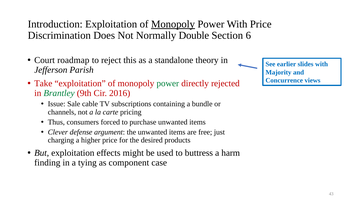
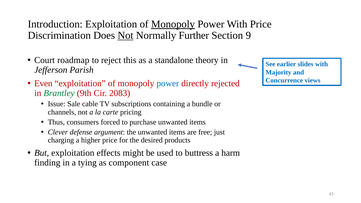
Not underline: none -> present (125, 35)
Double: Double -> Further (194, 35)
6: 6 -> 9 (248, 35)
Take: Take -> Even (43, 83)
power colour: green -> blue (168, 83)
2016: 2016 -> 2083 (120, 93)
